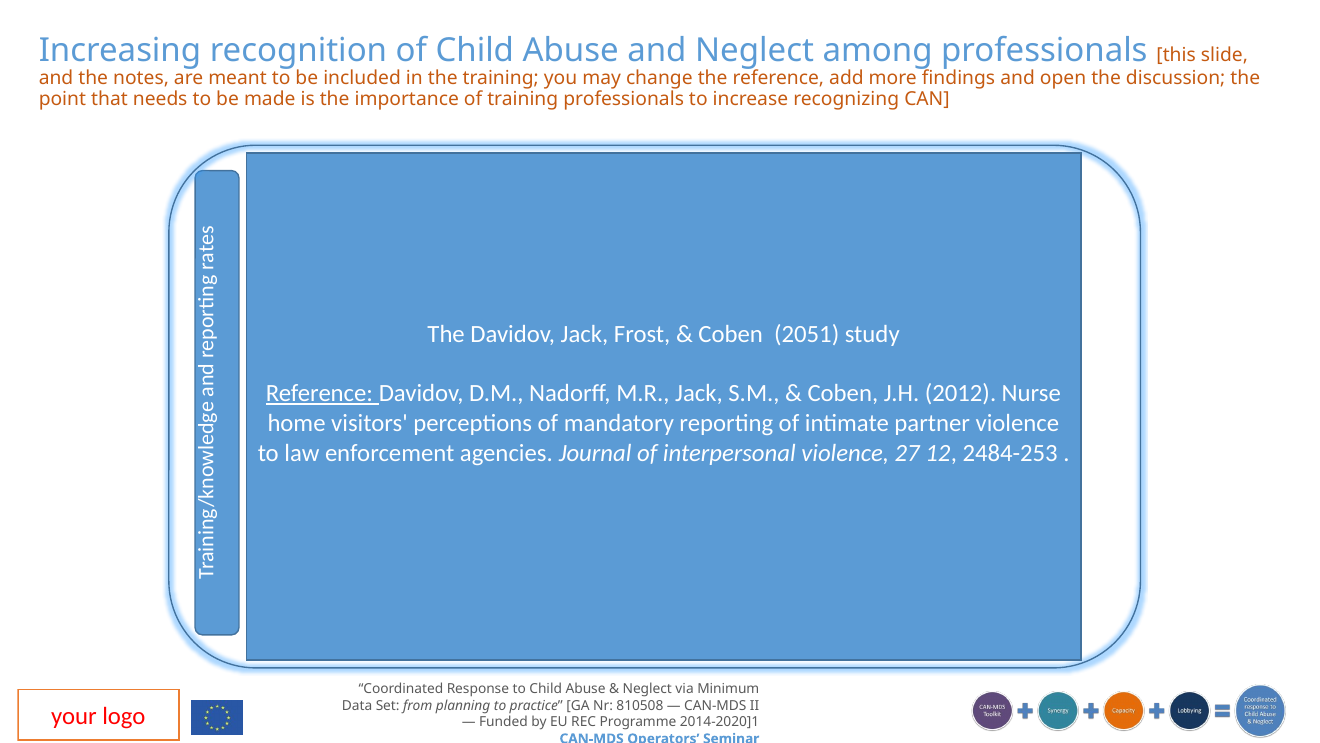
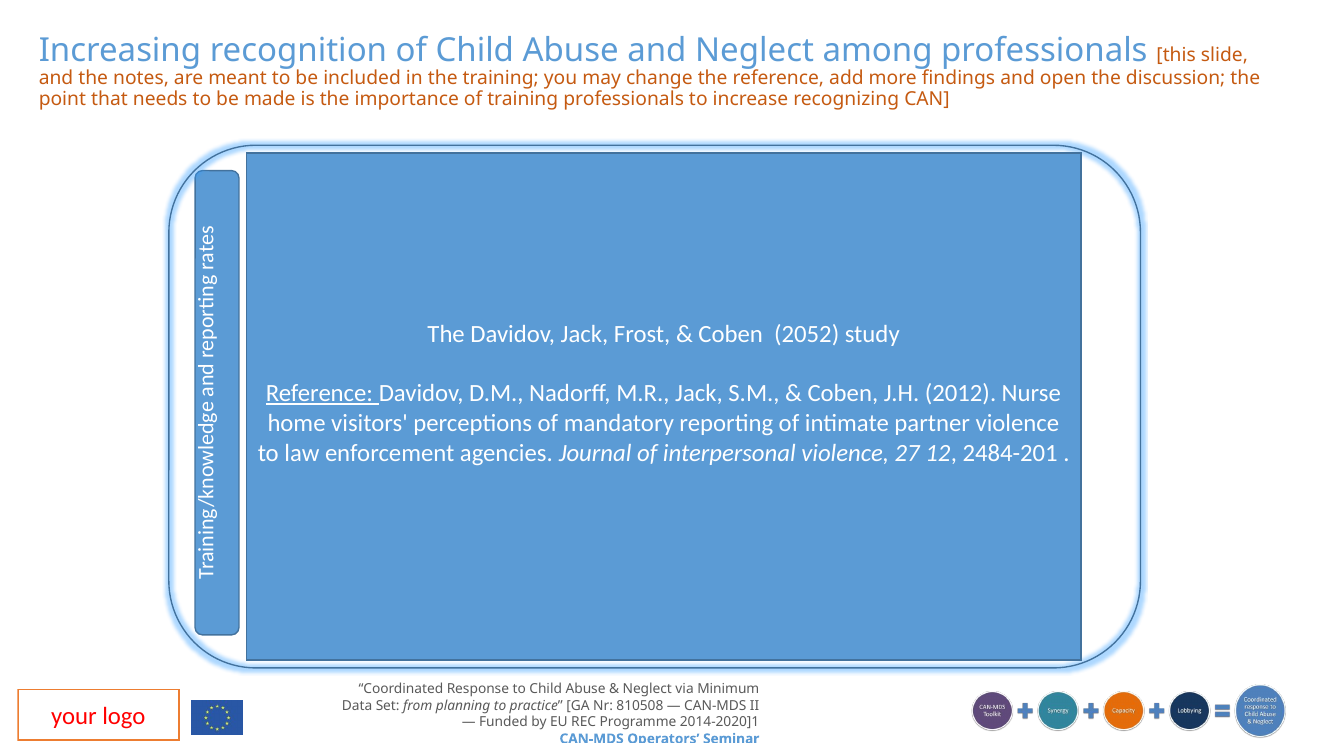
2051: 2051 -> 2052 (807, 334)
2484-253: 2484-253 -> 2484-201 (1010, 453)
